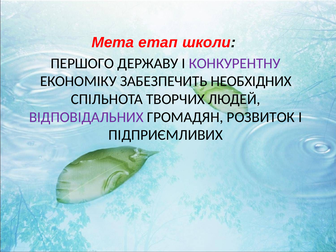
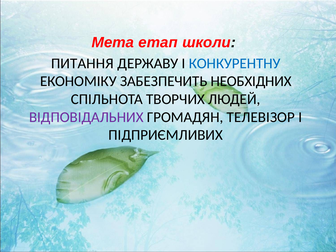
ПЕРШОГО: ПЕРШОГО -> ПИТАННЯ (82, 63)
КОНКУРЕНТНУ colour: purple -> blue (235, 63)
РОЗВИТОК: РОЗВИТОК -> ТЕЛЕВІЗОР (261, 117)
